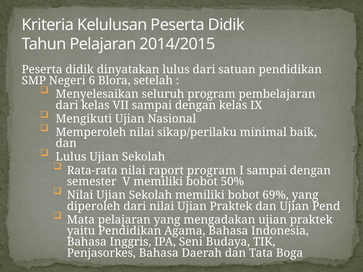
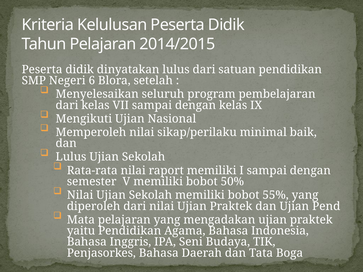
raport program: program -> memiliki (212, 171)
69%: 69% -> 55% (276, 195)
